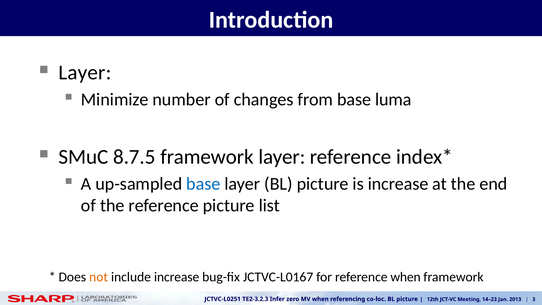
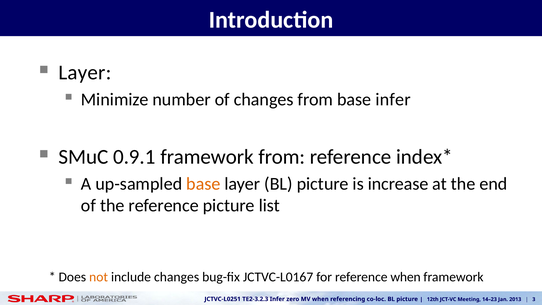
base luma: luma -> infer (393, 99)
8.7.5: 8.7.5 -> 0.9.1 (134, 157)
framework layer: layer -> from (282, 157)
base colour: blue -> orange (203, 184)
include increase: increase -> changes (177, 277)
